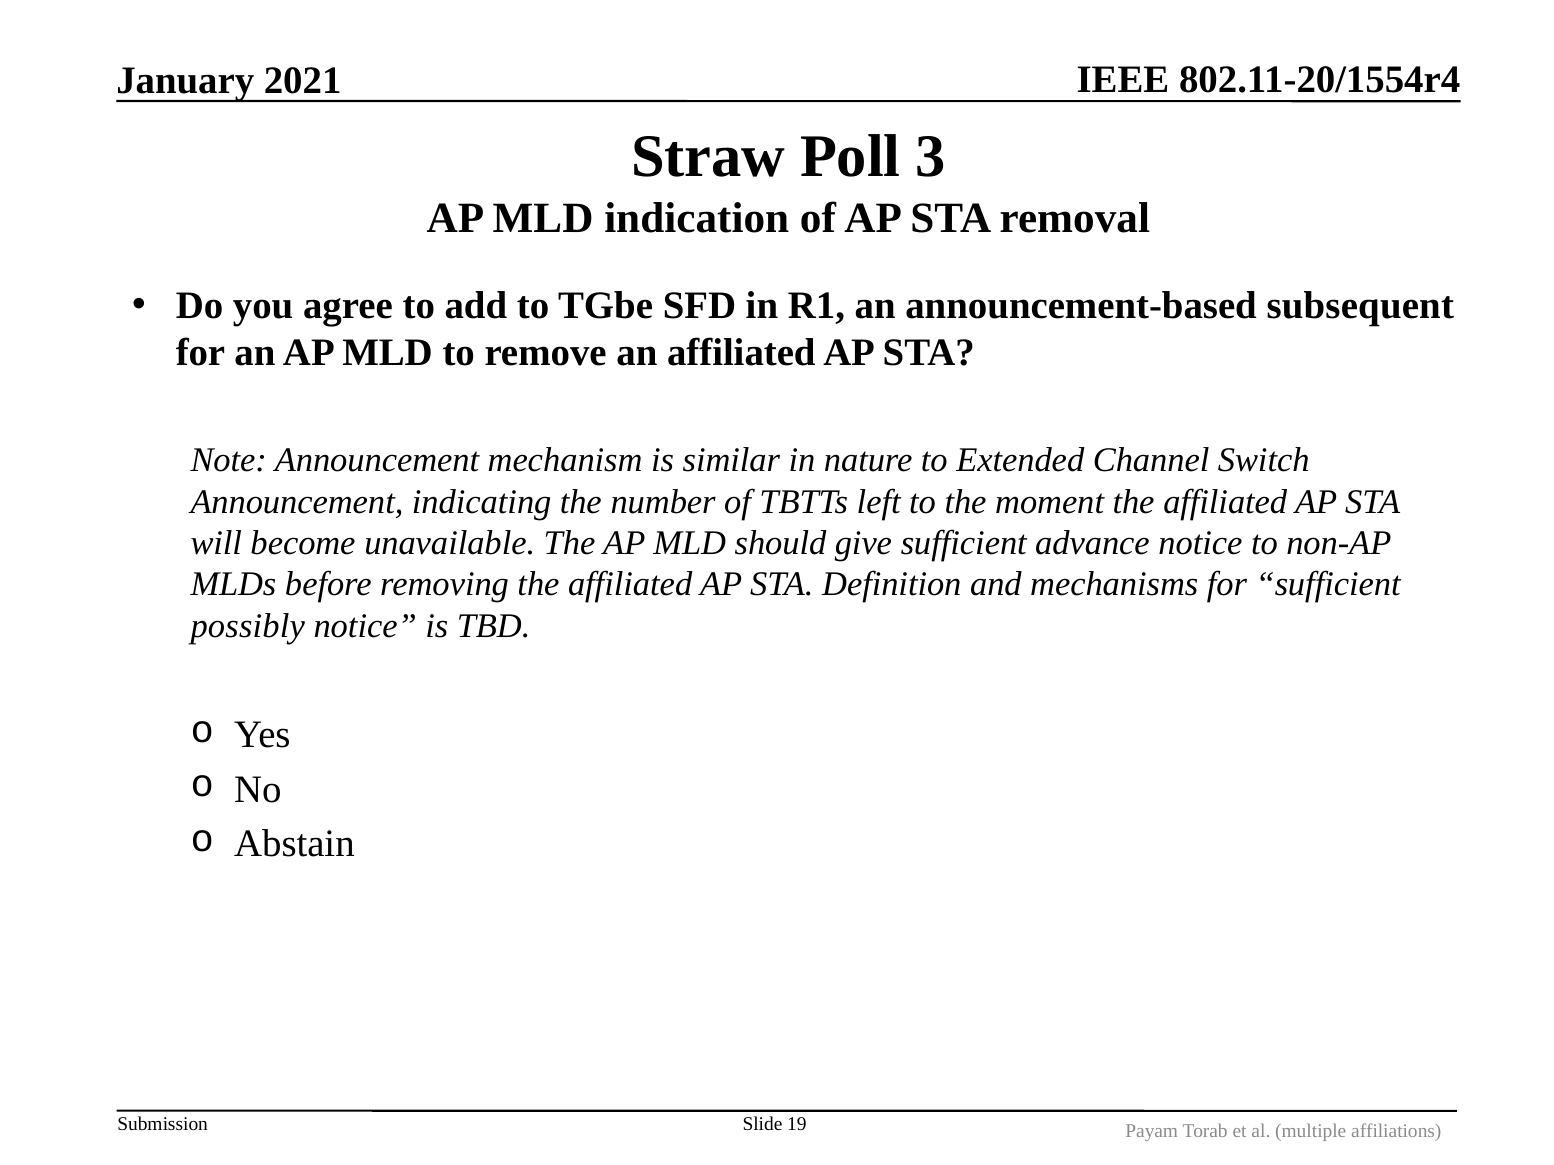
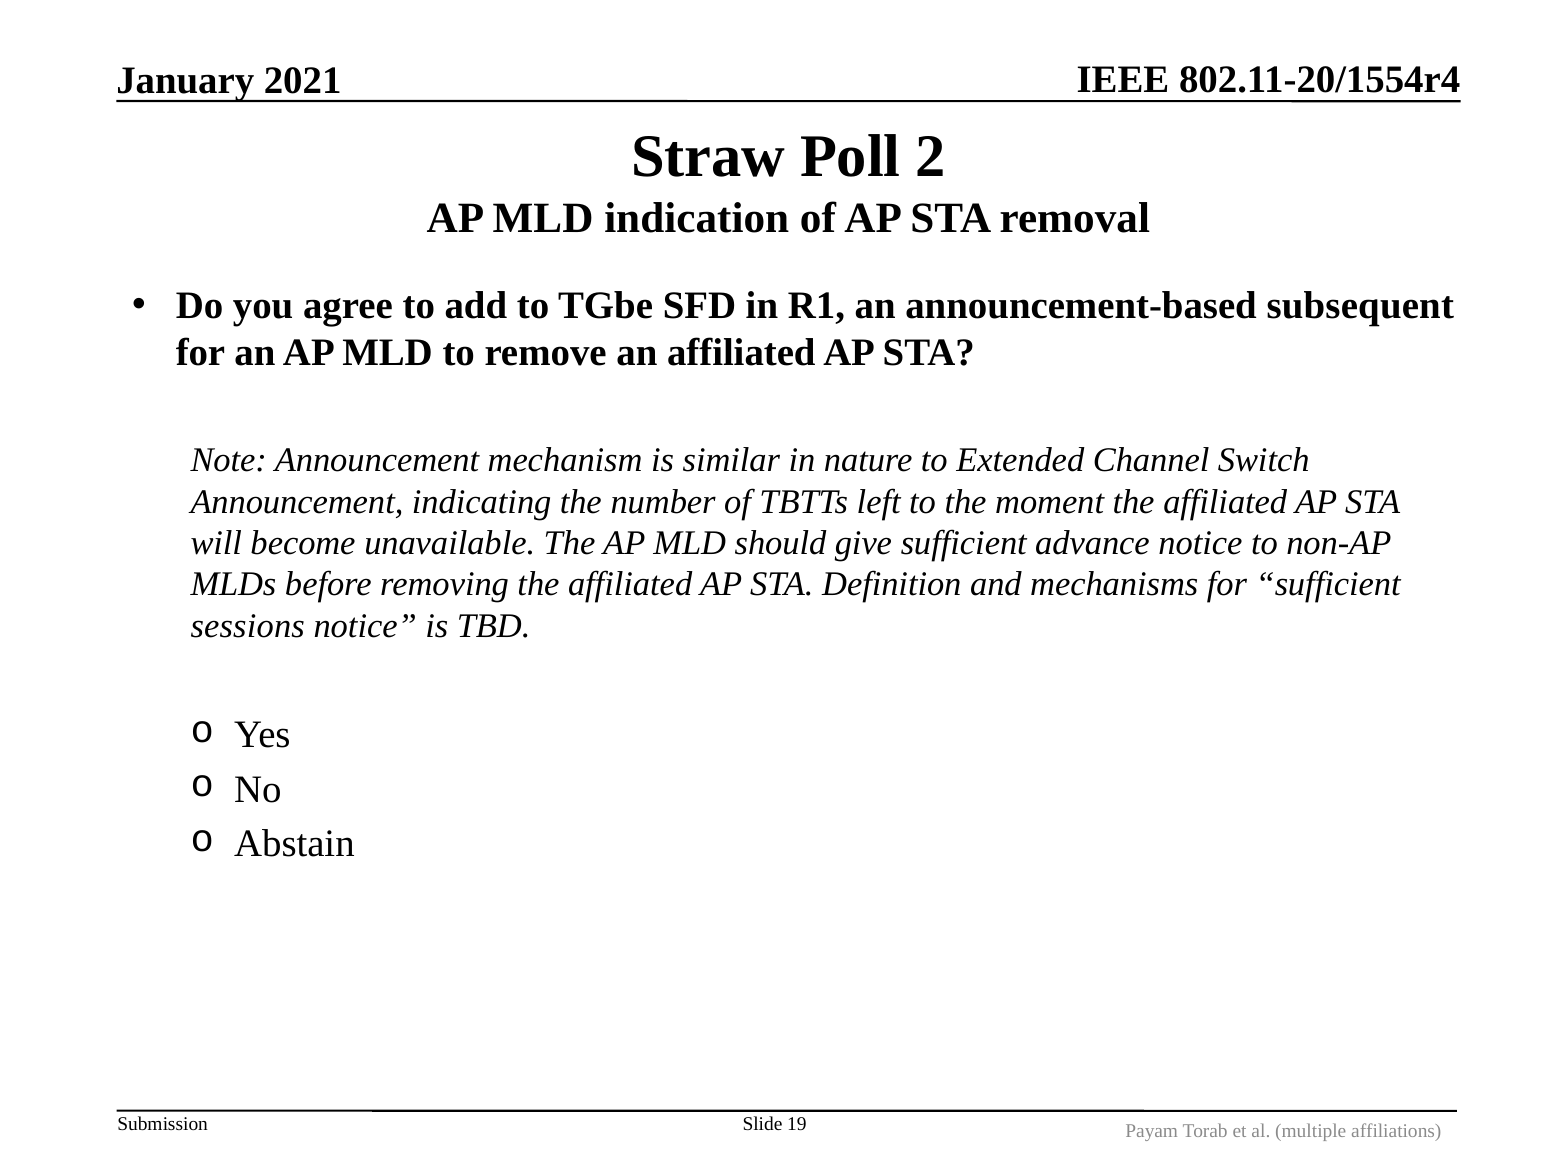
3: 3 -> 2 (931, 157)
possibly: possibly -> sessions (248, 626)
